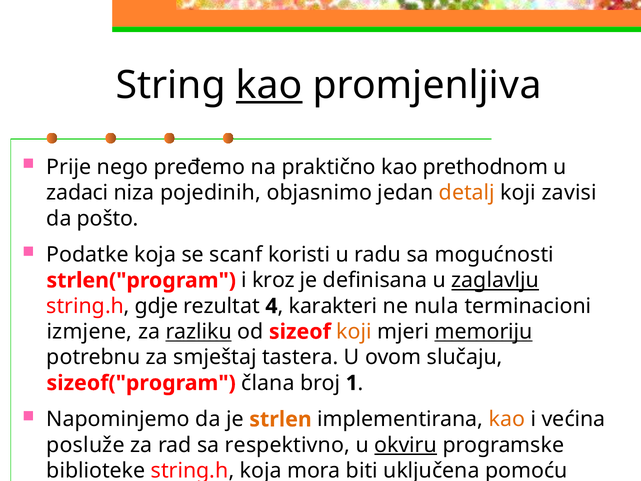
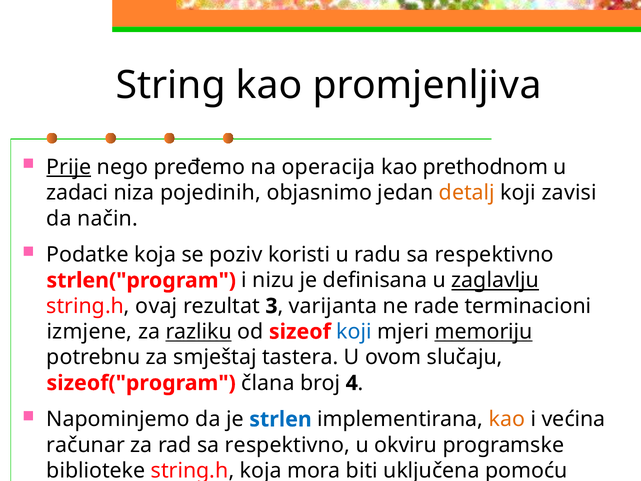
kao underline: present -> none (269, 86)
Prije underline: none -> present (69, 167)
praktično: praktično -> operacija (329, 167)
pošto: pošto -> način (107, 218)
scanf: scanf -> poziv (236, 255)
radu sa mogućnosti: mogućnosti -> respektivno (494, 255)
kroz: kroz -> nizu (273, 280)
gdje: gdje -> ovaj (156, 306)
4: 4 -> 3 (271, 306)
karakteri: karakteri -> varijanta (333, 306)
nula: nula -> rade (437, 306)
koji colour: orange -> blue (354, 332)
1: 1 -> 4 (352, 383)
strlen colour: orange -> blue (281, 419)
posluže: posluže -> računar (86, 445)
okviru underline: present -> none (406, 445)
